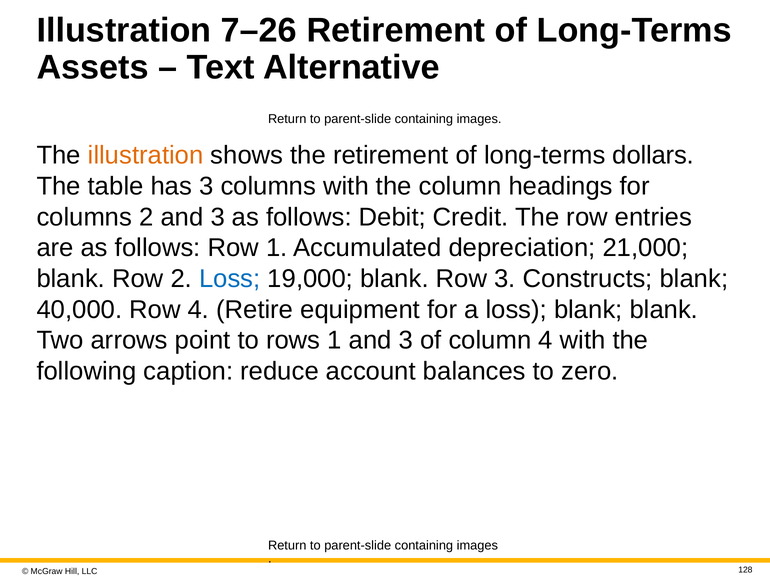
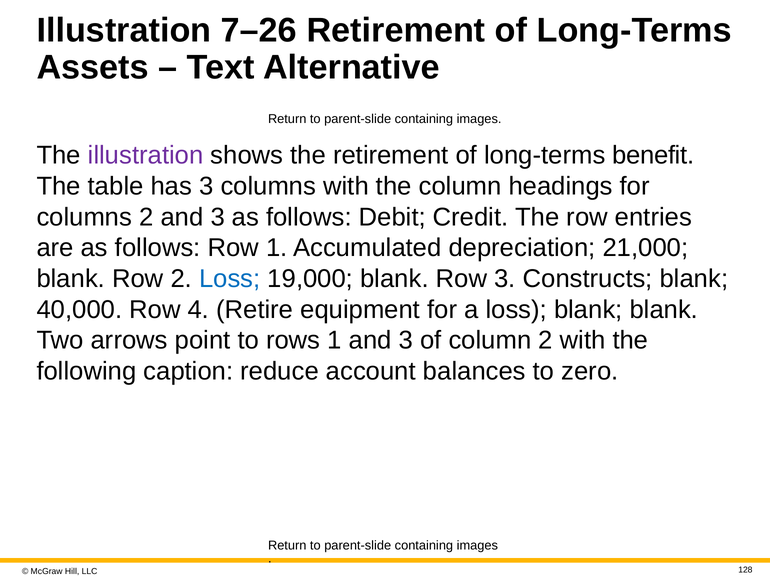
illustration colour: orange -> purple (146, 155)
dollars: dollars -> benefit (653, 155)
column 4: 4 -> 2 (545, 340)
